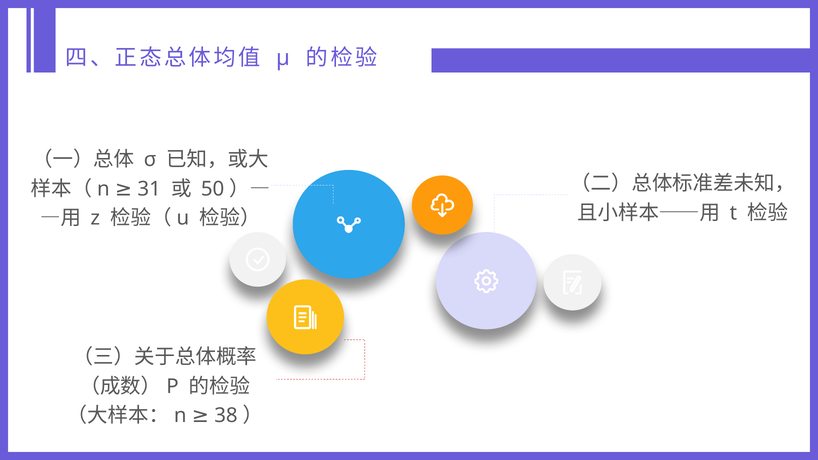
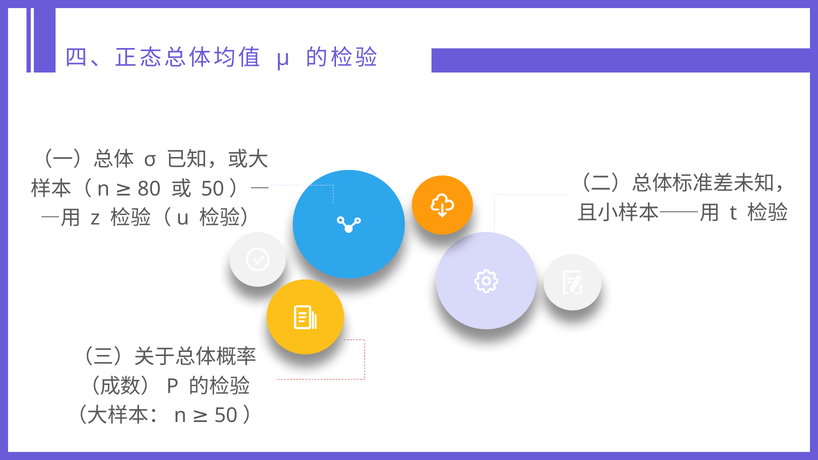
31: 31 -> 80 (149, 189)
38: 38 -> 50 (226, 416)
